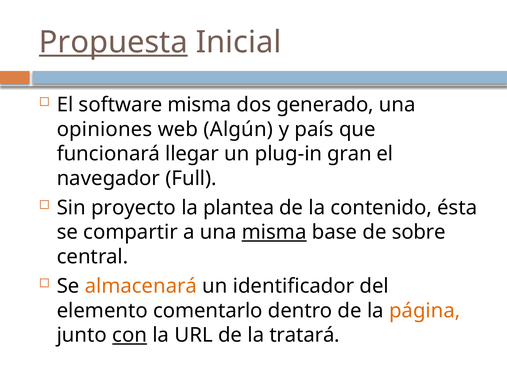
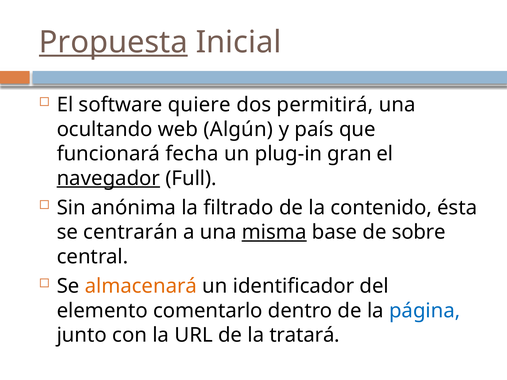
software misma: misma -> quiere (199, 105)
generado: generado -> permitirá (325, 105)
opiniones: opiniones -> ocultando (105, 129)
llegar: llegar -> fecha (192, 154)
navegador underline: none -> present (108, 178)
proyecto: proyecto -> anónima (134, 208)
plantea: plantea -> filtrado (238, 208)
compartir: compartir -> centrarán (130, 232)
página colour: orange -> blue (425, 311)
con underline: present -> none (130, 335)
